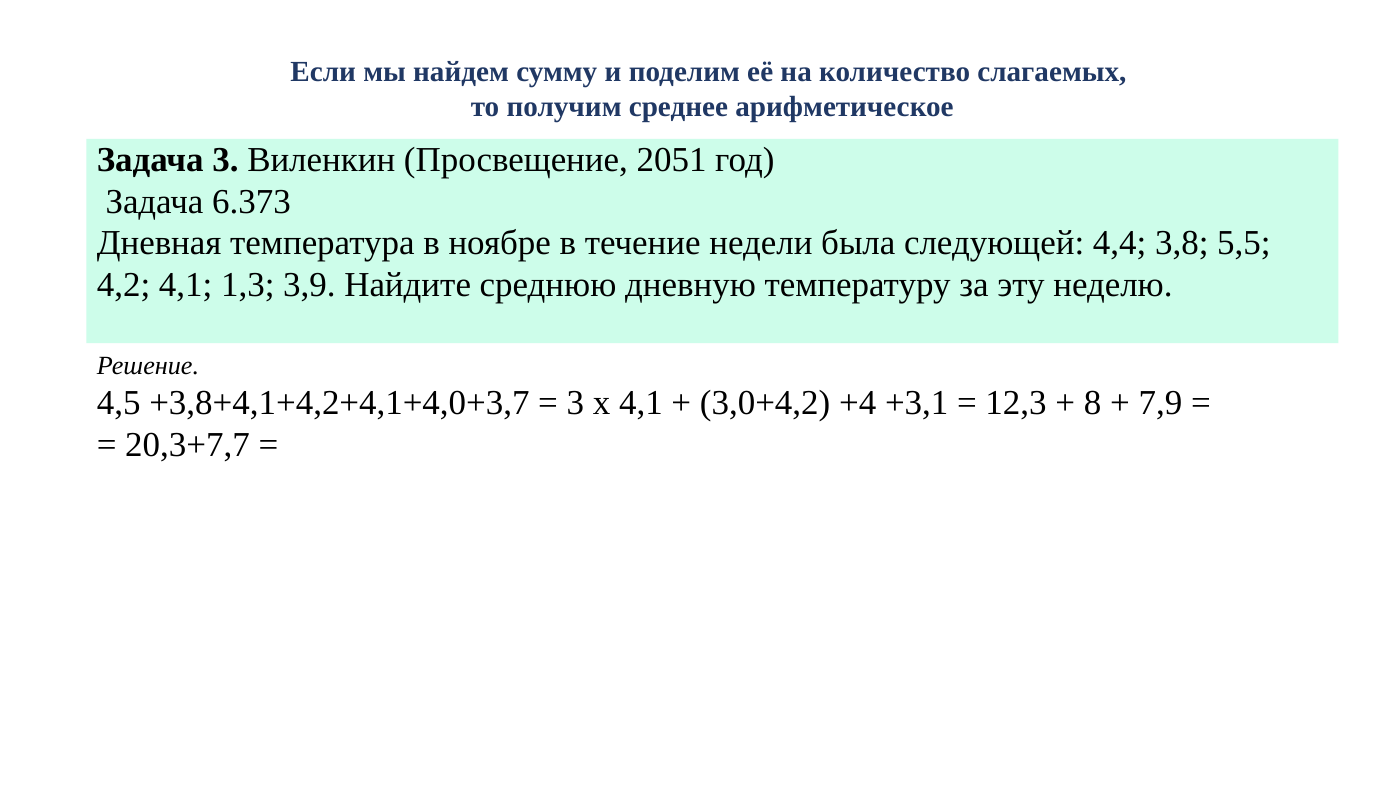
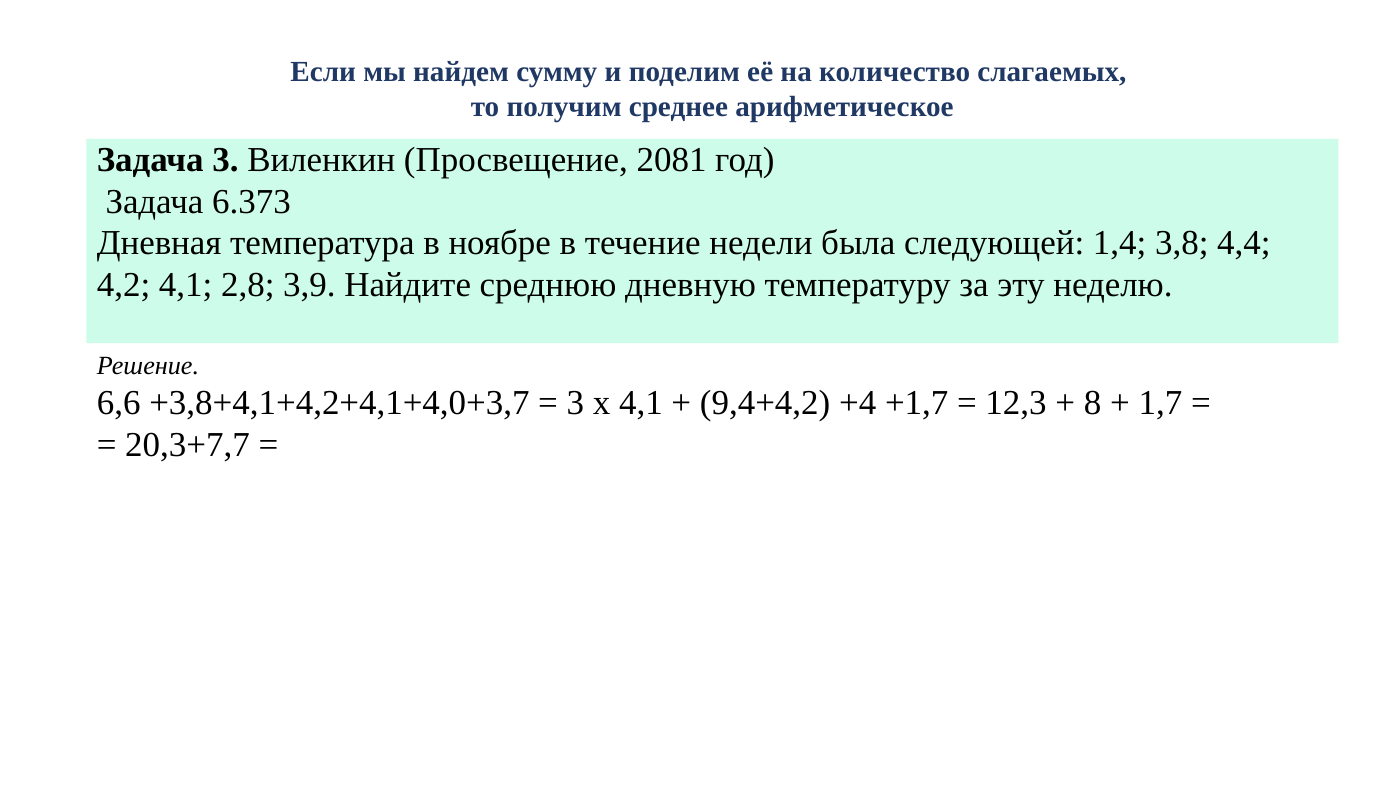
2051: 2051 -> 2081 (672, 159)
4,4: 4,4 -> 1,4 (1120, 243)
5,5: 5,5 -> 4,4 (1244, 243)
1,3: 1,3 -> 2,8 (248, 285)
4,5: 4,5 -> 6,6 (119, 403)
3,0+4,2: 3,0+4,2 -> 9,4+4,2 (765, 403)
+3,1: +3,1 -> +1,7 (917, 403)
7,9: 7,9 -> 1,7 (1160, 403)
